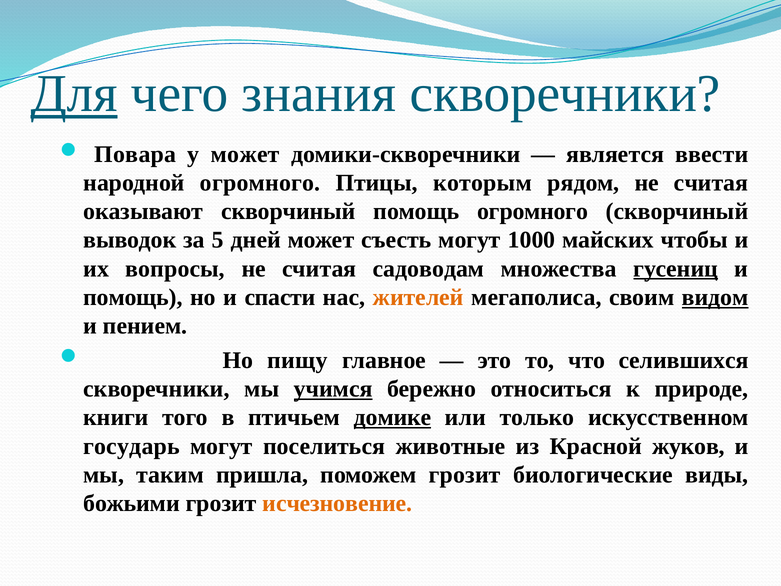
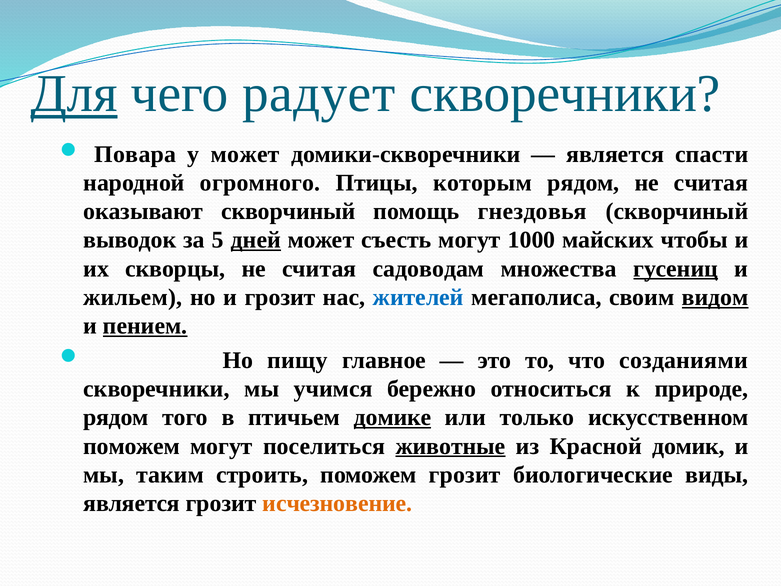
знания: знания -> радует (319, 94)
ввести: ввести -> спасти (712, 154)
помощь огромного: огромного -> гнездовья (532, 211)
дней underline: none -> present (256, 240)
вопросы: вопросы -> скворцы (175, 269)
помощь: помощь -> жильем (133, 297)
и спасти: спасти -> грозит (280, 297)
жителей colour: orange -> blue (418, 297)
пением underline: none -> present (145, 326)
селившихся: селившихся -> созданиями (684, 360)
учимся underline: present -> none (333, 389)
книги: книги -> рядом (116, 417)
государь: государь -> поможем (132, 446)
животные underline: none -> present (450, 446)
жуков: жуков -> домик (688, 446)
пришла: пришла -> строить (262, 475)
божьими: божьими -> является (132, 503)
